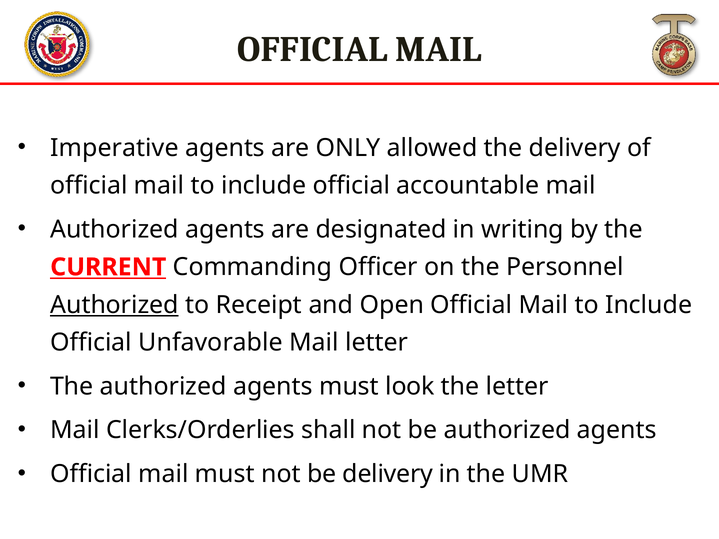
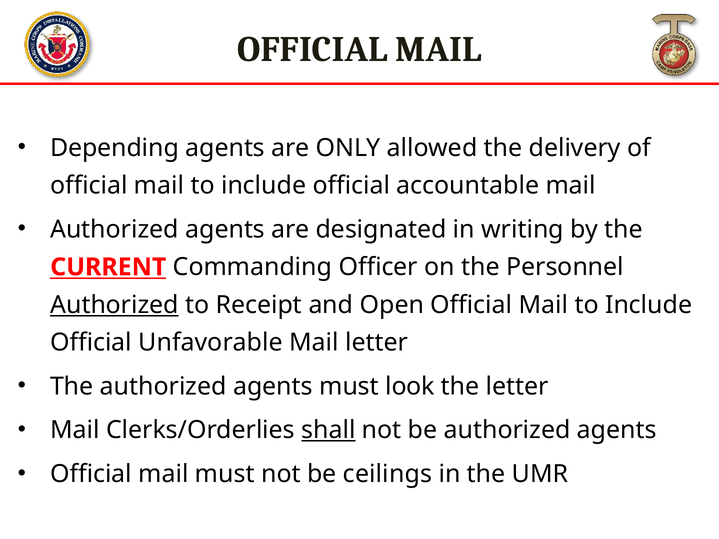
Imperative: Imperative -> Depending (115, 148)
shall underline: none -> present (328, 430)
be delivery: delivery -> ceilings (387, 474)
